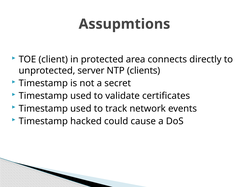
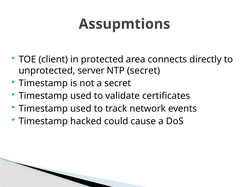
NTP clients: clients -> secret (143, 71)
